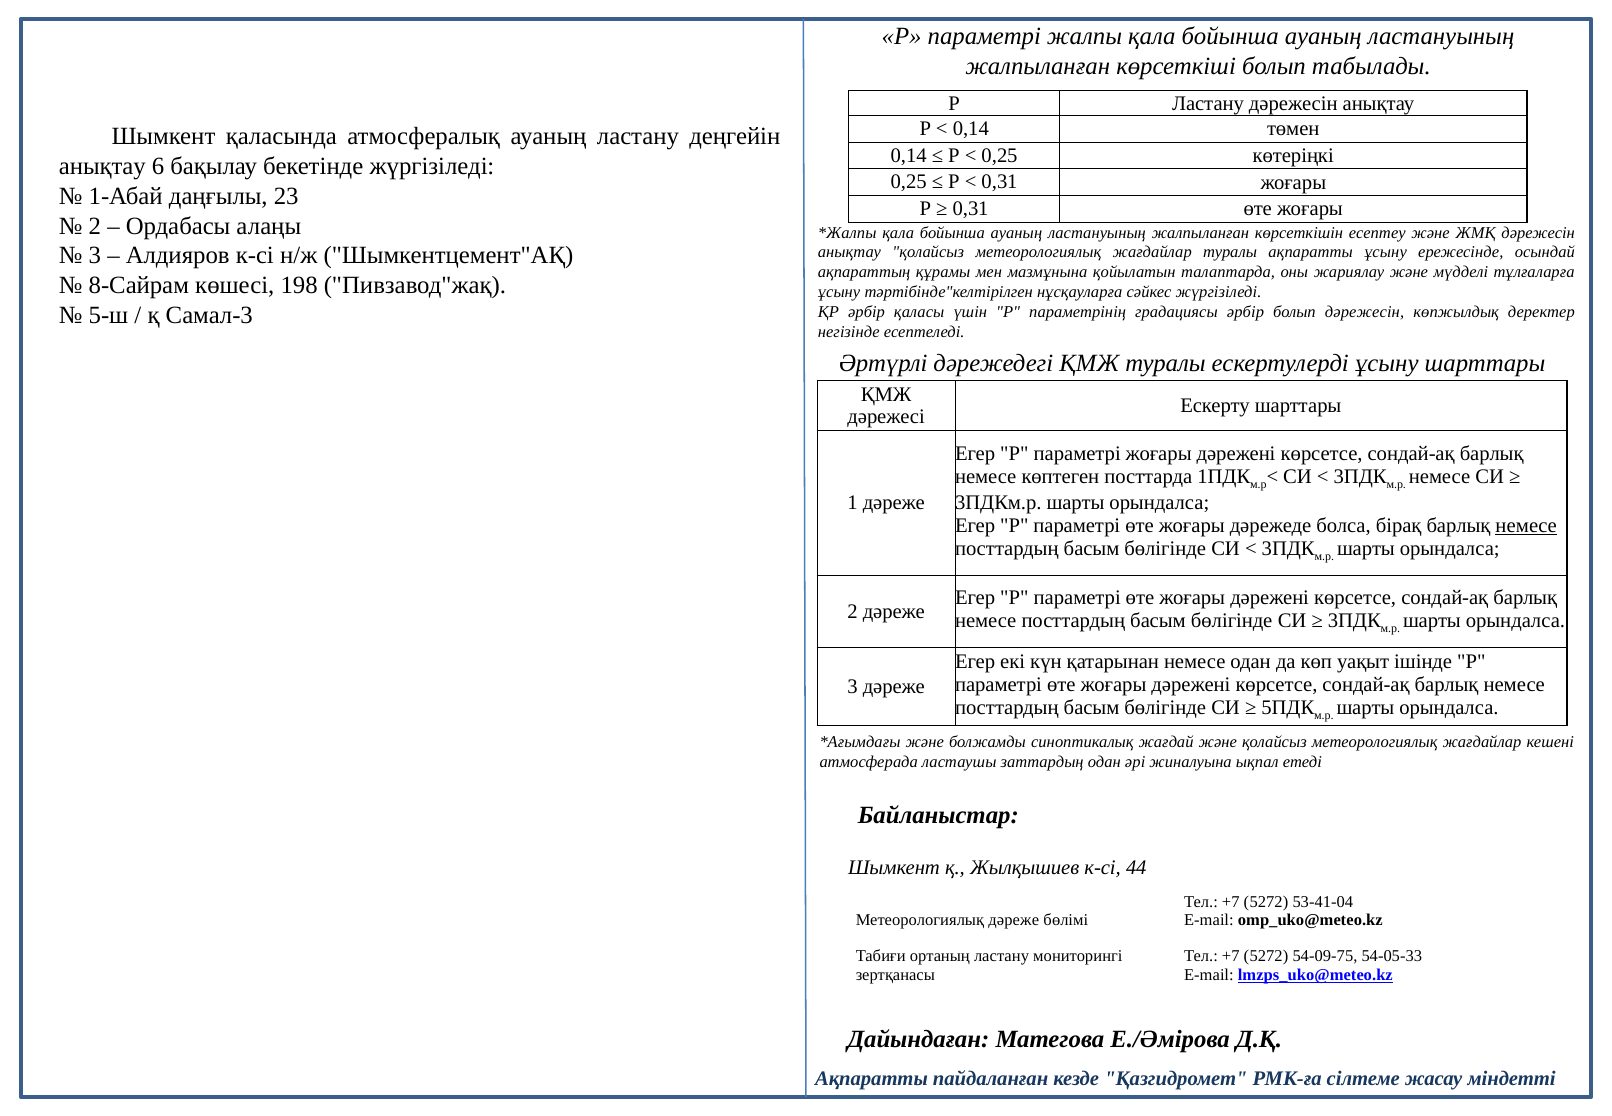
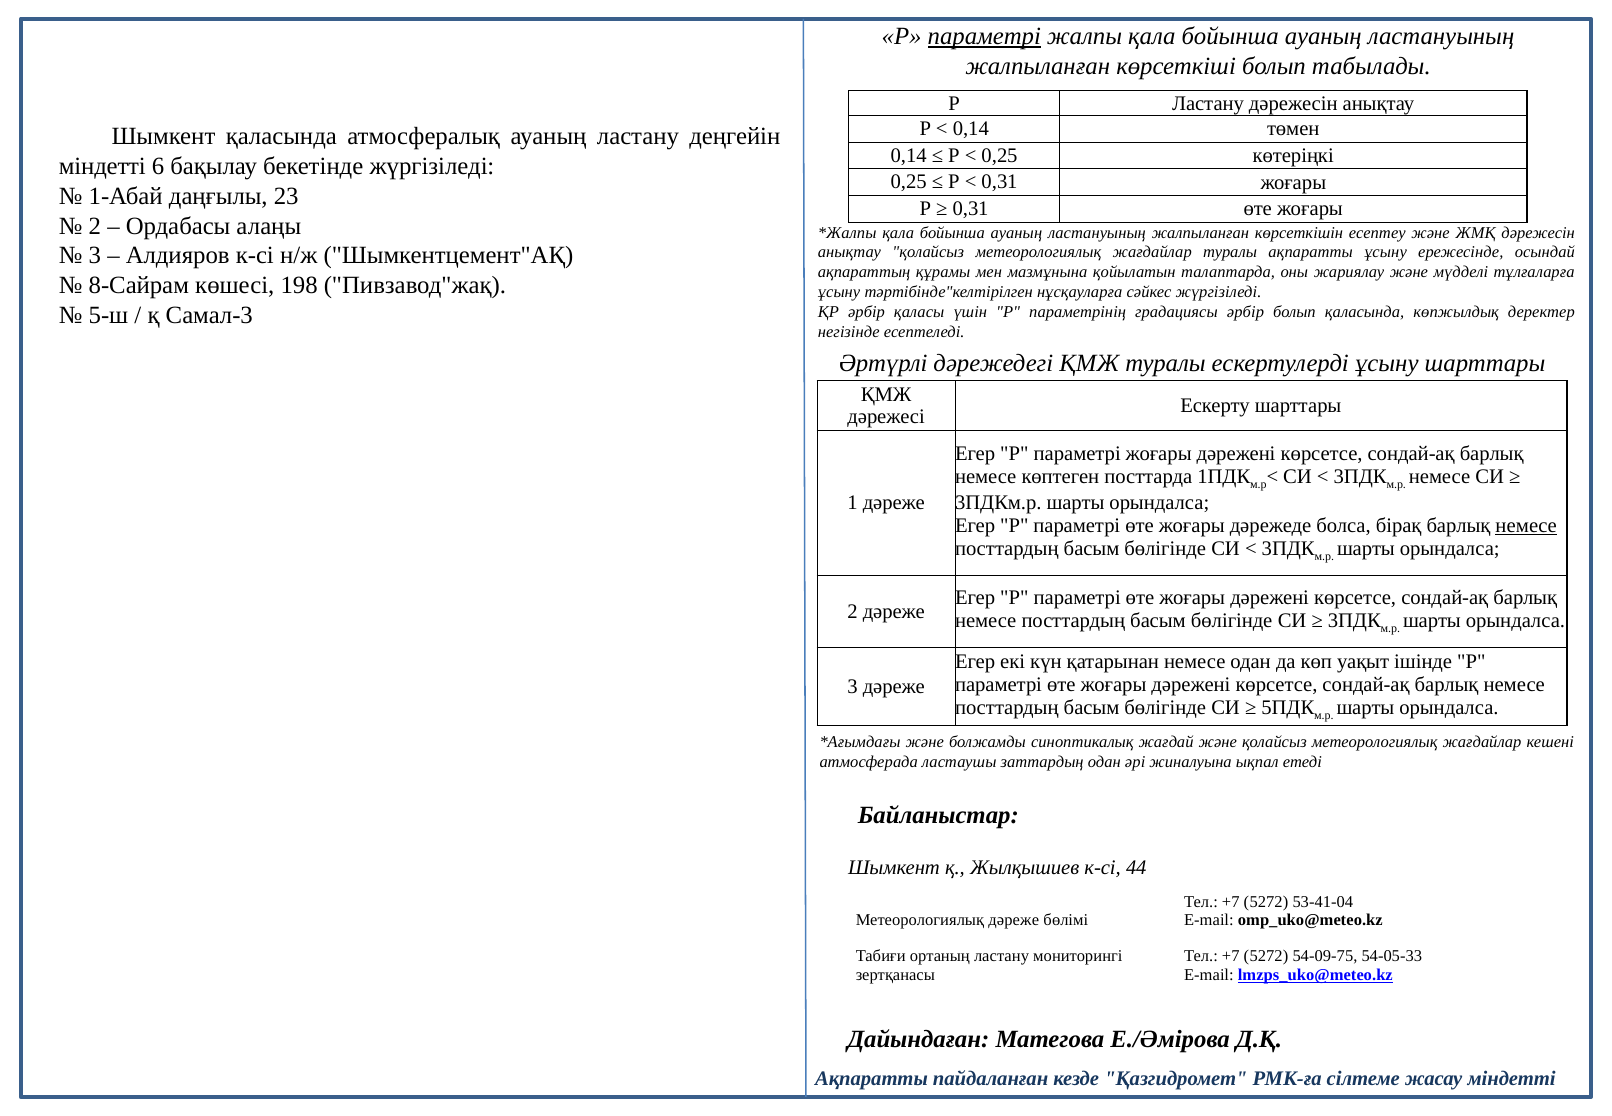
параметрі underline: none -> present (984, 37)
анықтау: анықтау -> міндетті (102, 166)
болып дәрежесін: дәрежесін -> қаласында (1365, 312)
